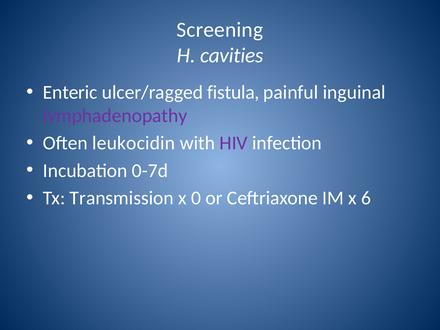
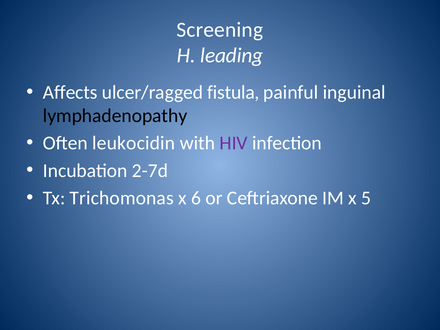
cavities: cavities -> leading (232, 55)
Enteric: Enteric -> Affects (70, 92)
lymphadenopathy colour: purple -> black (115, 116)
0-7d: 0-7d -> 2-7d (150, 171)
Transmission: Transmission -> Trichomonas (122, 198)
0: 0 -> 6 (196, 198)
6: 6 -> 5 (366, 198)
